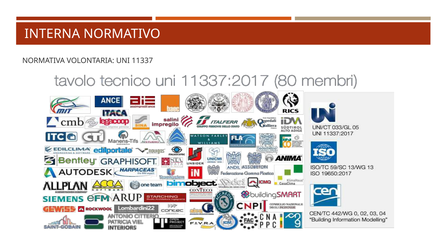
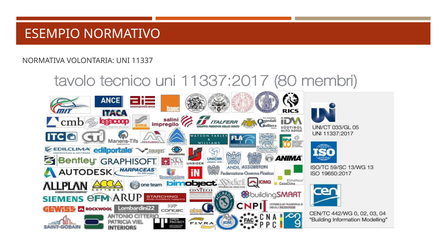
INTERNA: INTERNA -> ESEMPIO (52, 34)
